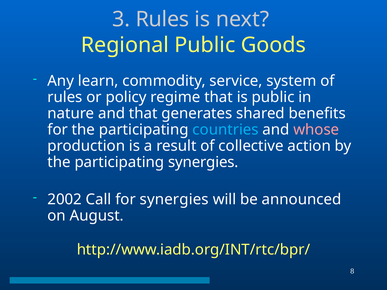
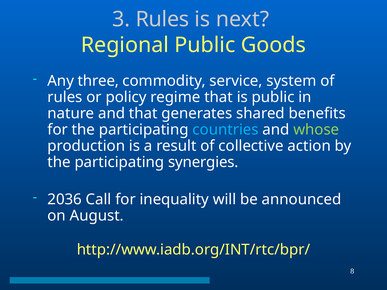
learn: learn -> three (98, 81)
whose colour: pink -> light green (316, 130)
2002: 2002 -> 2036 (65, 200)
for synergies: synergies -> inequality (174, 200)
